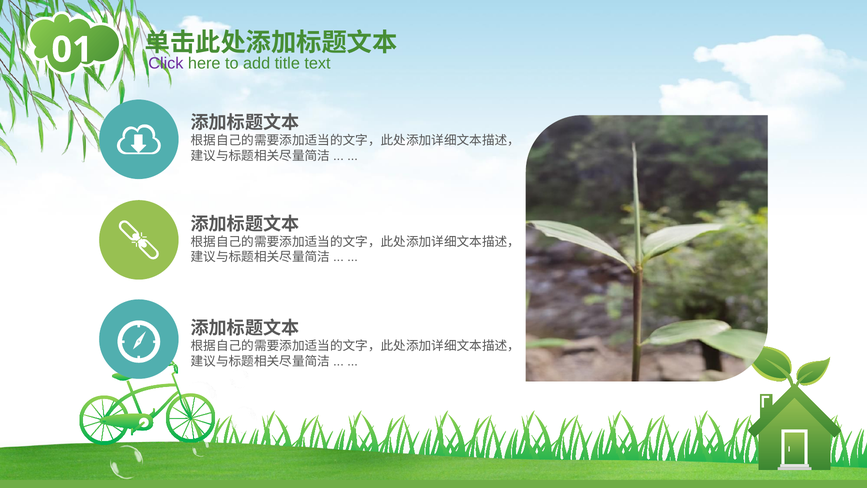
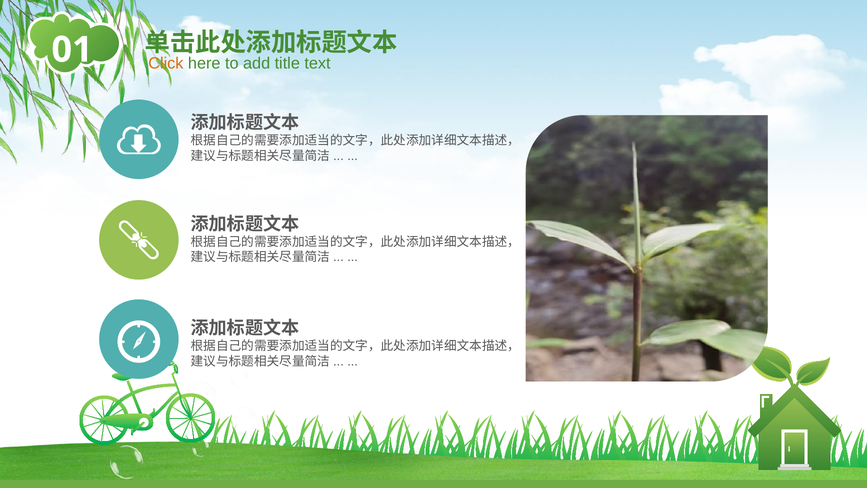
Click colour: purple -> orange (166, 63)
